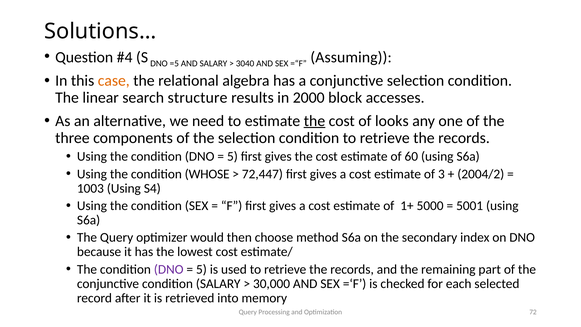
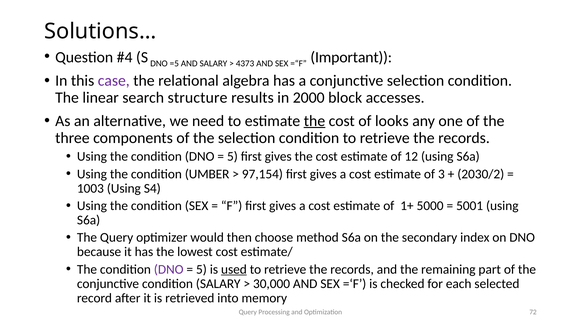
3040: 3040 -> 4373 (245, 63)
Assuming: Assuming -> Important (351, 57)
case colour: orange -> purple (114, 81)
60: 60 -> 12 (411, 156)
WHOSE: WHOSE -> UMBER (207, 174)
72,447: 72,447 -> 97,154 (262, 174)
2004/2: 2004/2 -> 2030/2 (481, 174)
used underline: none -> present (234, 269)
